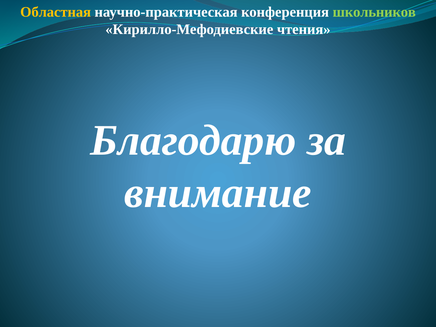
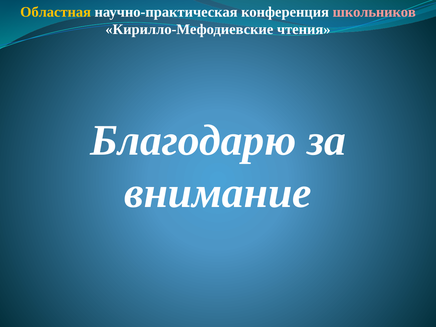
школьников colour: light green -> pink (374, 12)
